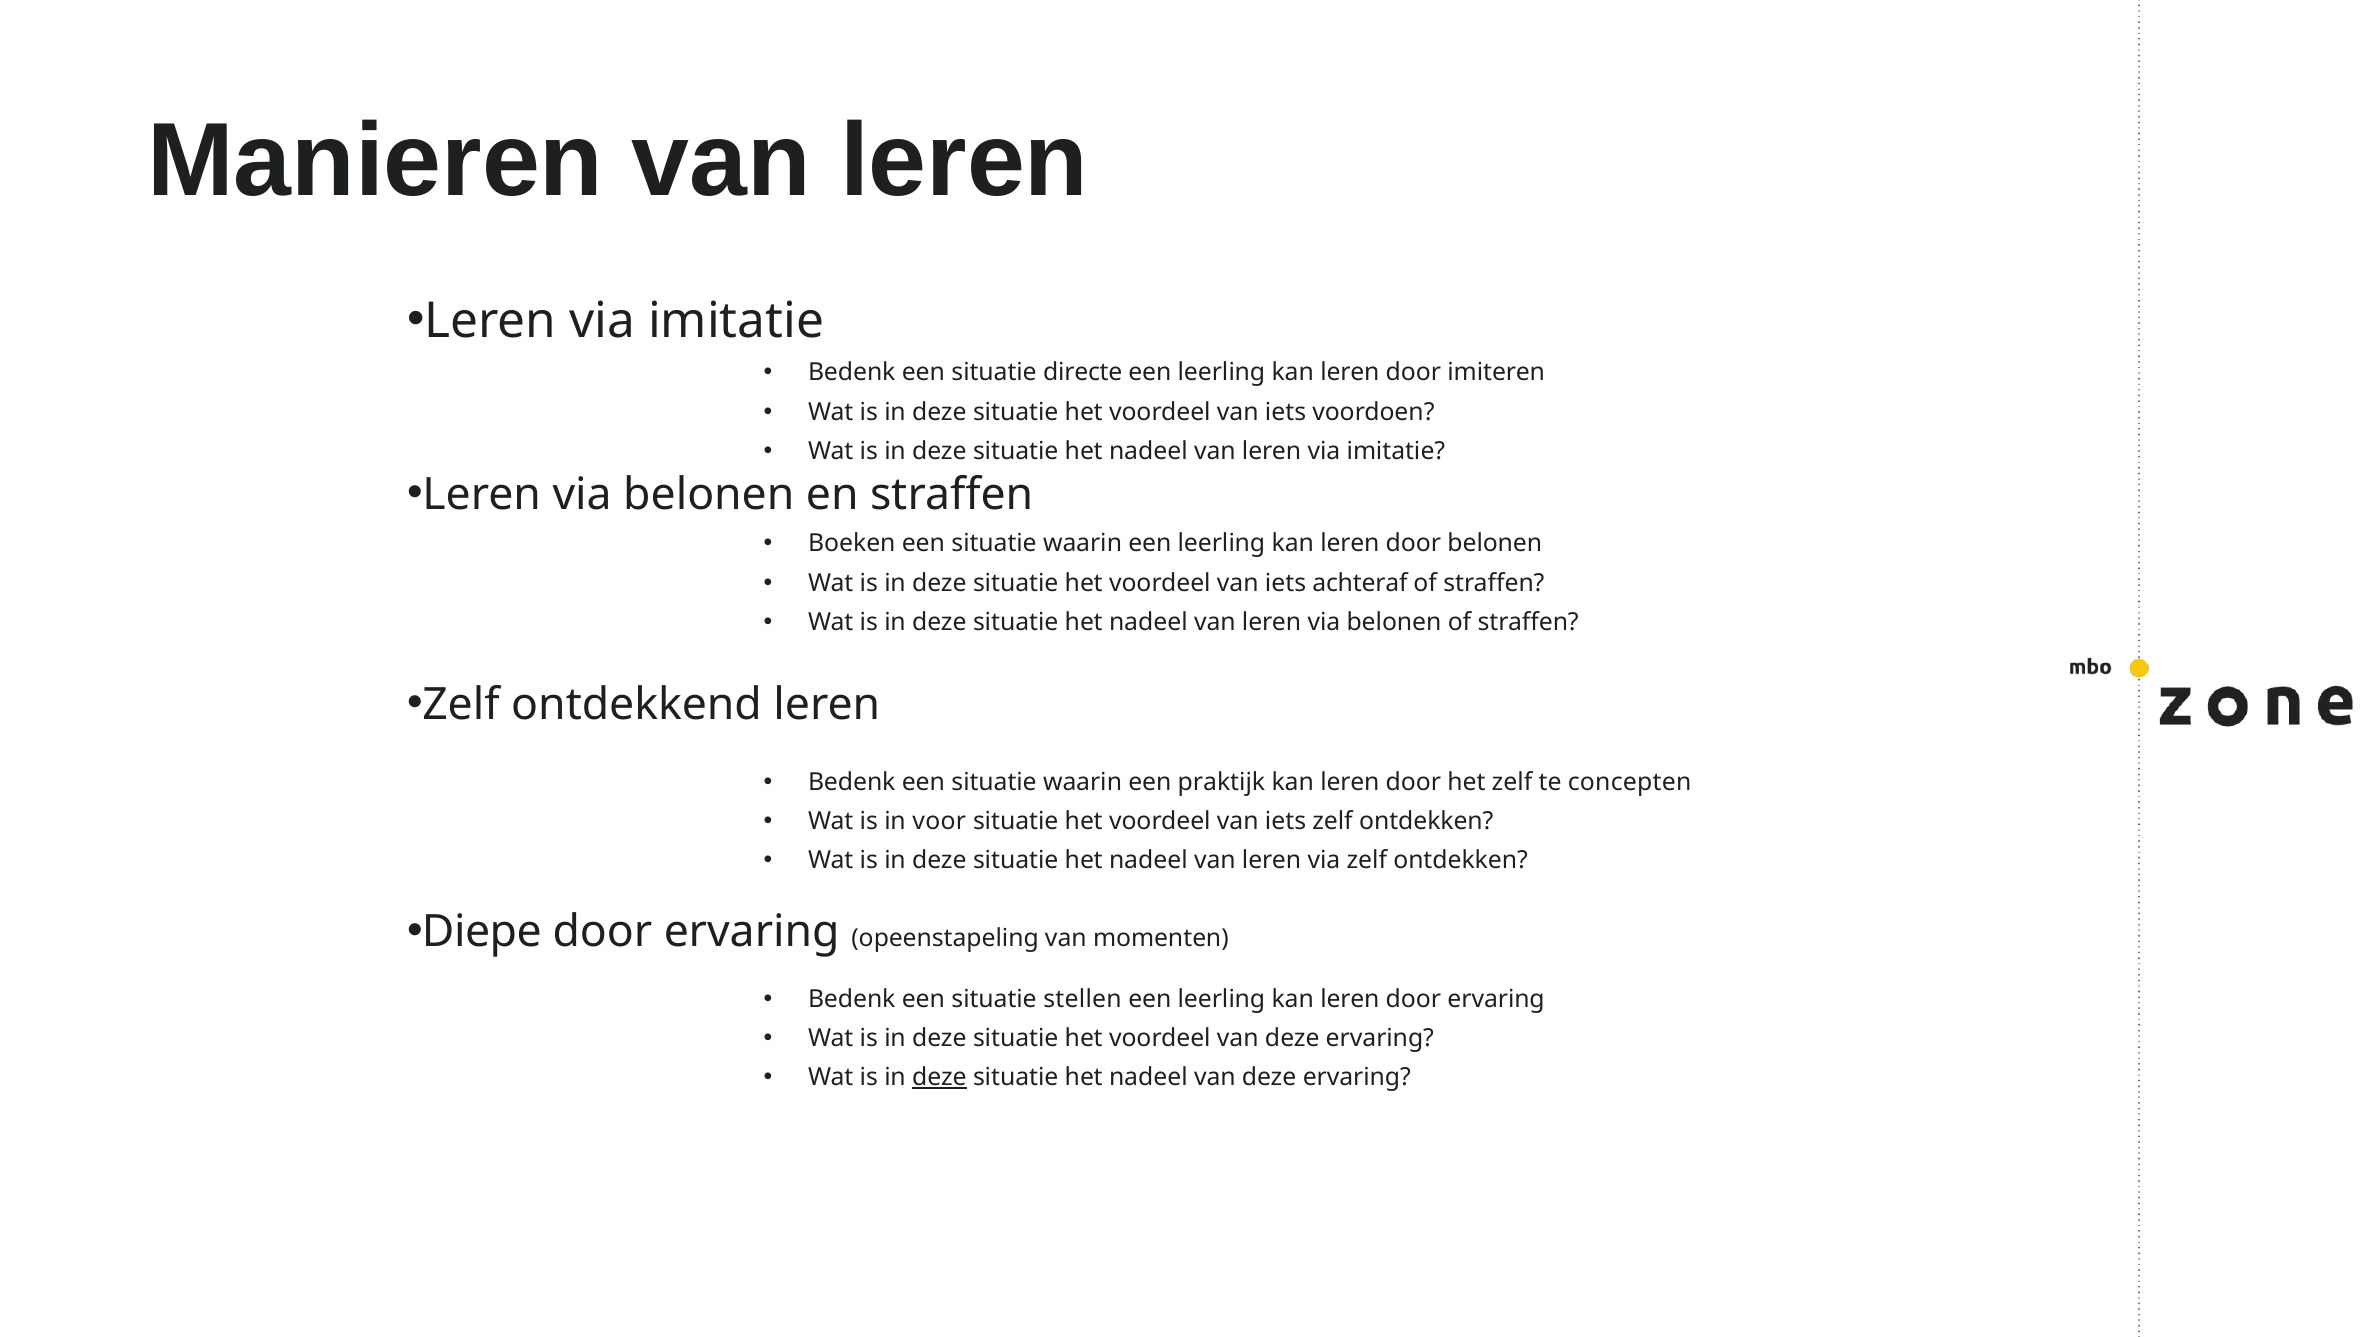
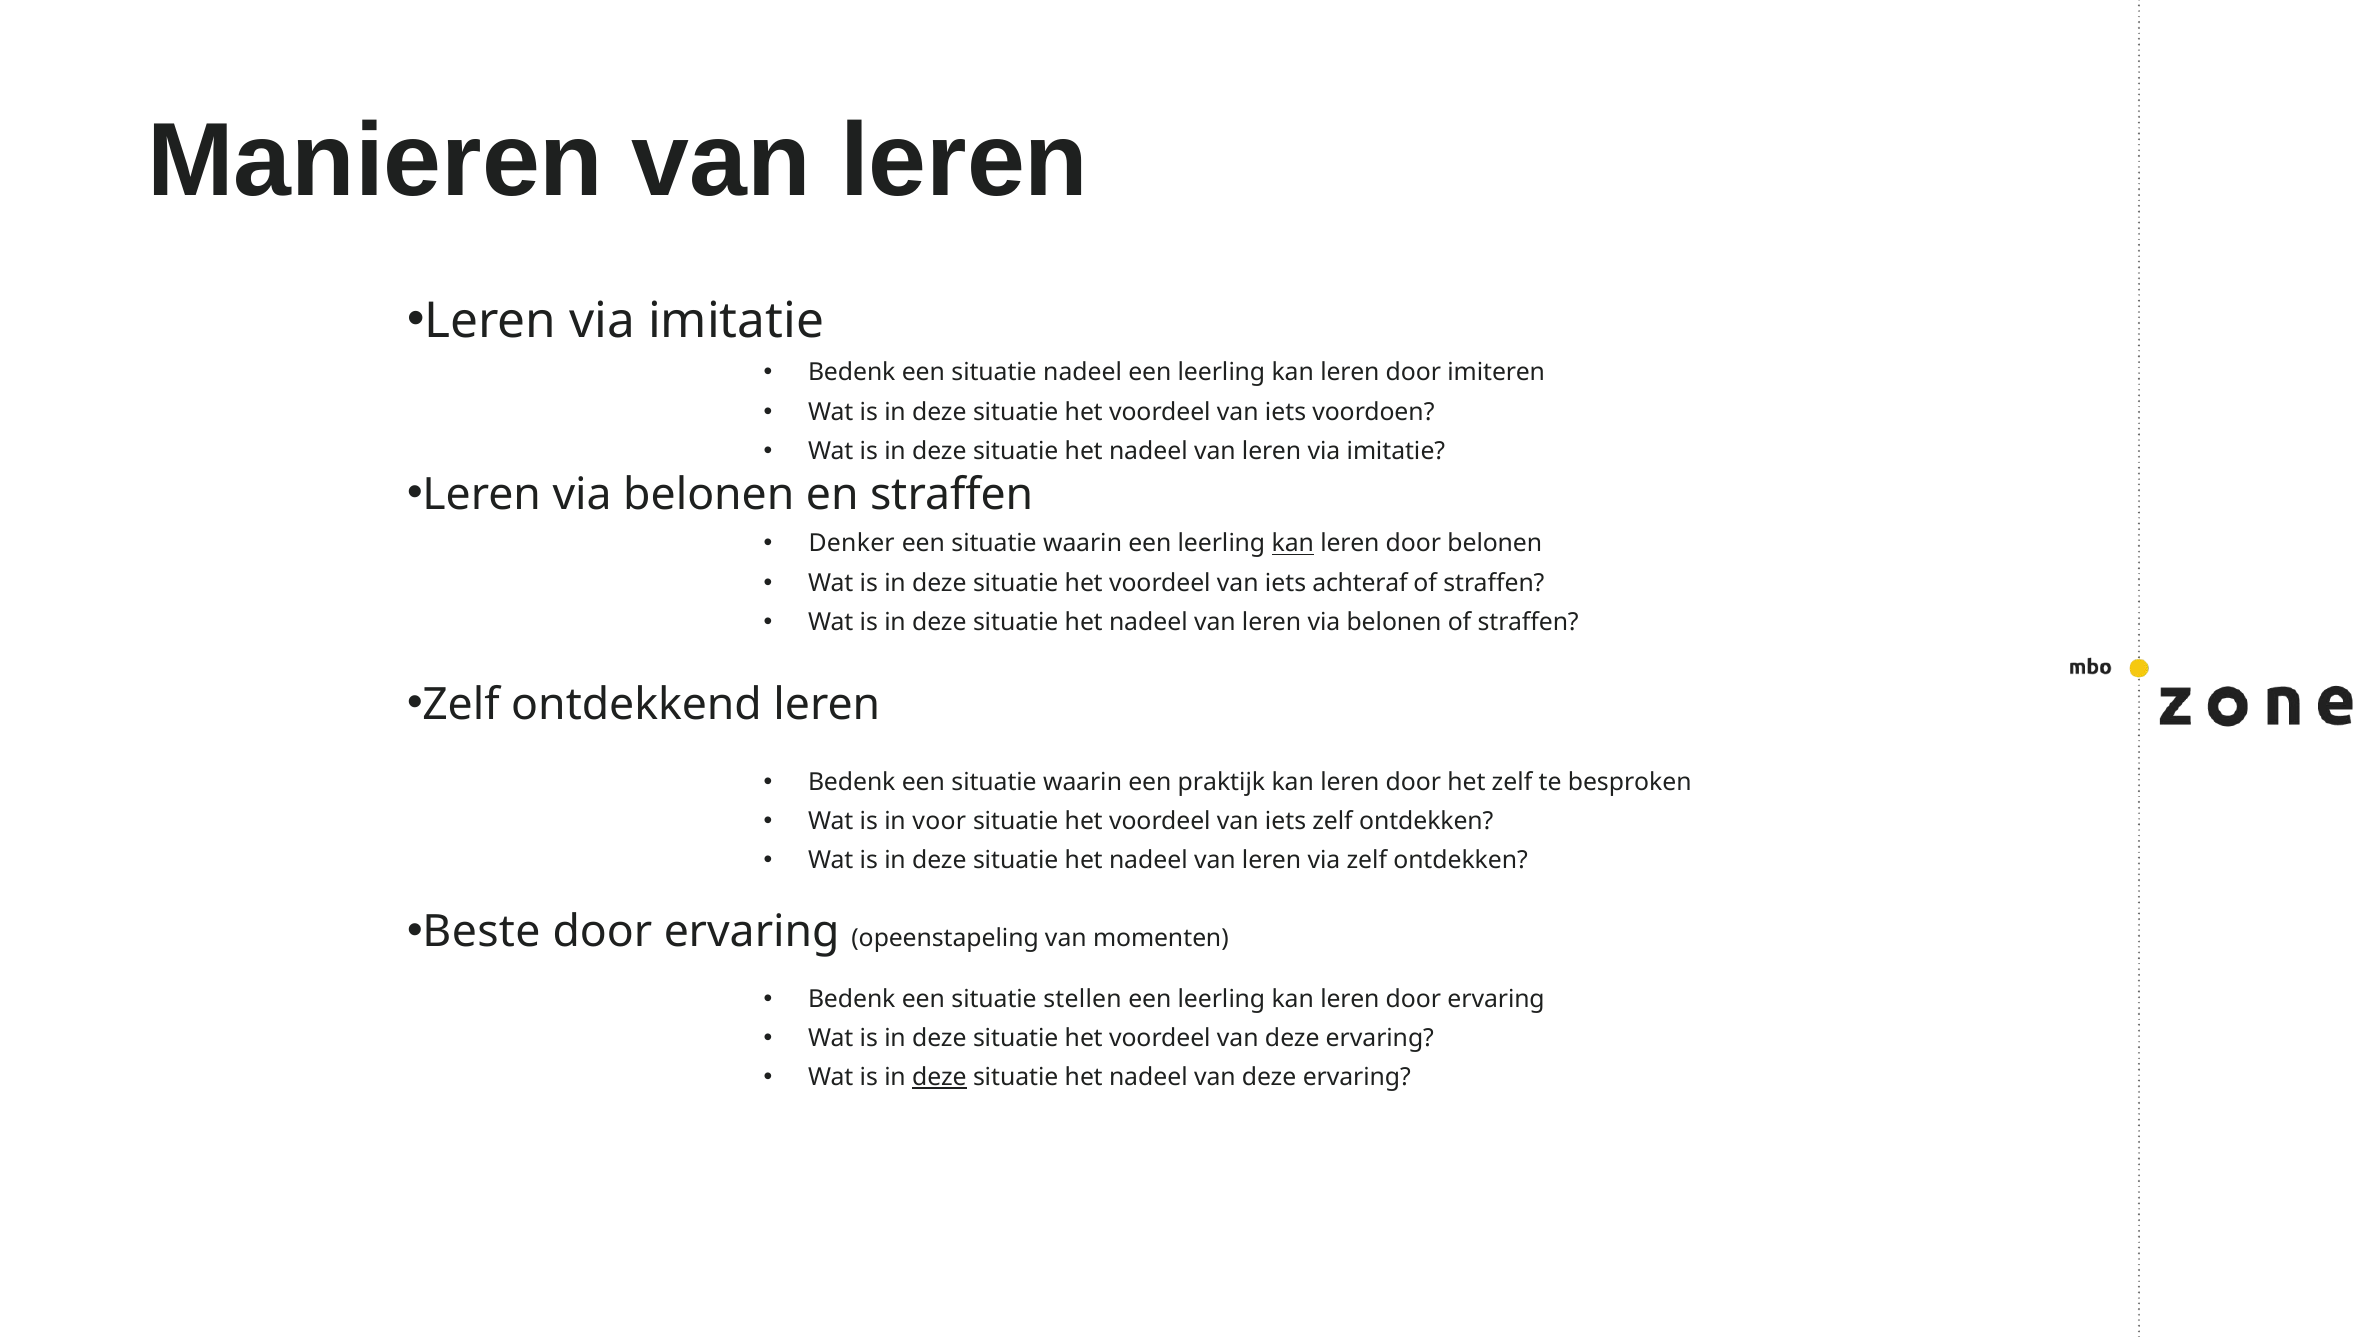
situatie directe: directe -> nadeel (1083, 373)
Boeken: Boeken -> Denker (852, 544)
kan underline: none -> present (1293, 544)
concepten: concepten -> besproken (1630, 782)
Diepe: Diepe -> Beste (481, 932)
